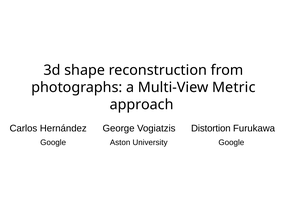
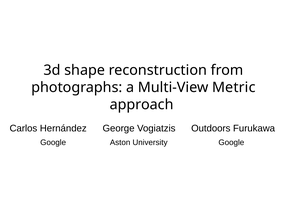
Distortion: Distortion -> Outdoors (211, 128)
